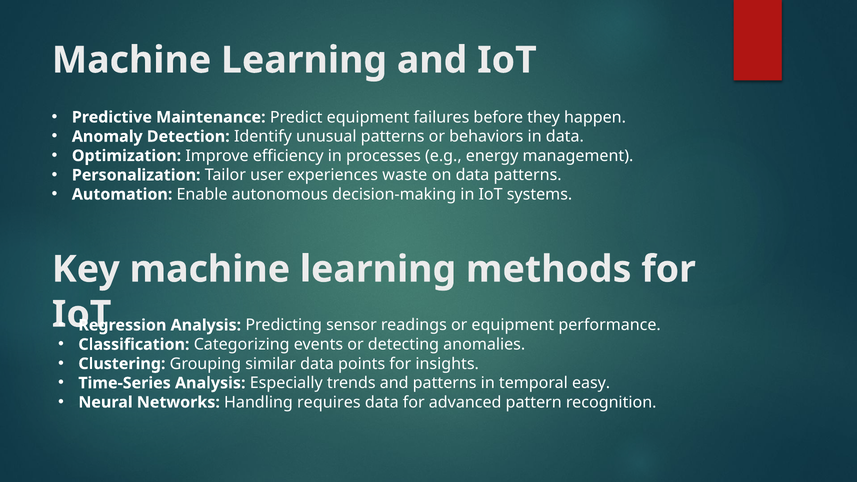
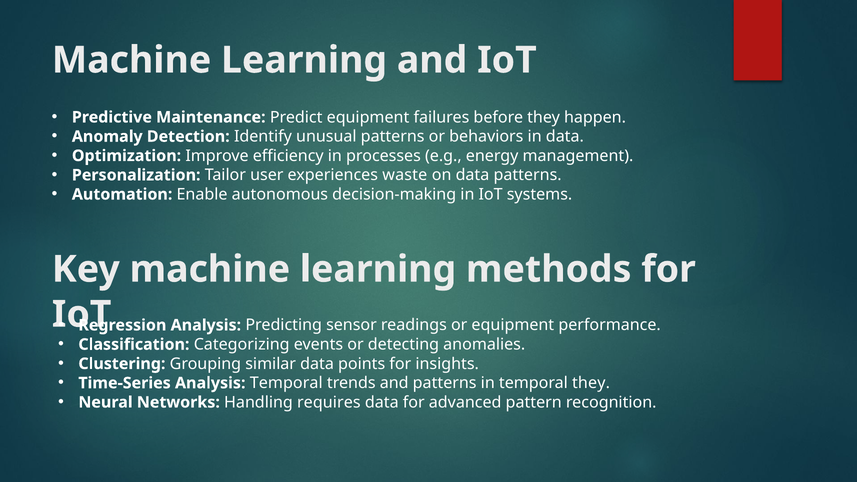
Analysis Especially: Especially -> Temporal (286, 383)
temporal easy: easy -> they (591, 383)
